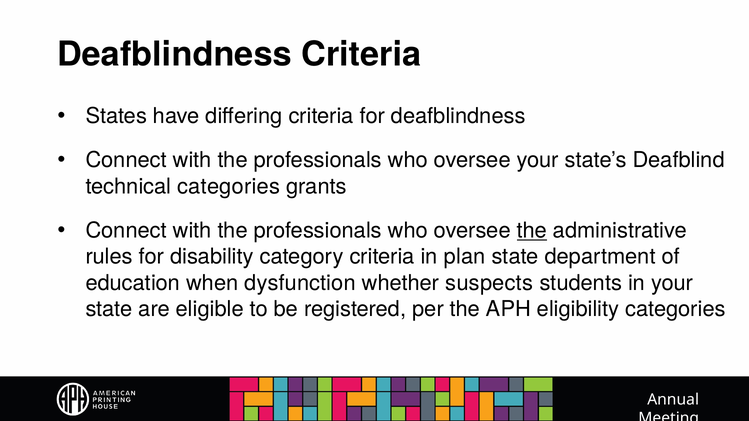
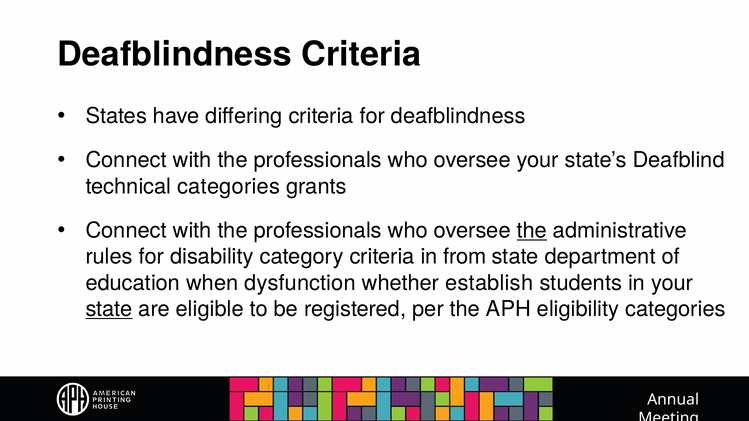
plan: plan -> from (465, 257)
suspects: suspects -> establish (489, 283)
state underline: none -> present (109, 309)
